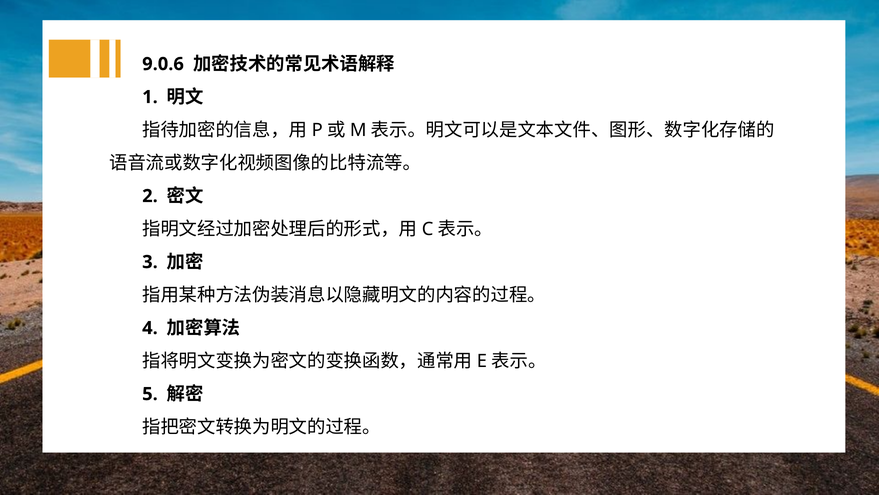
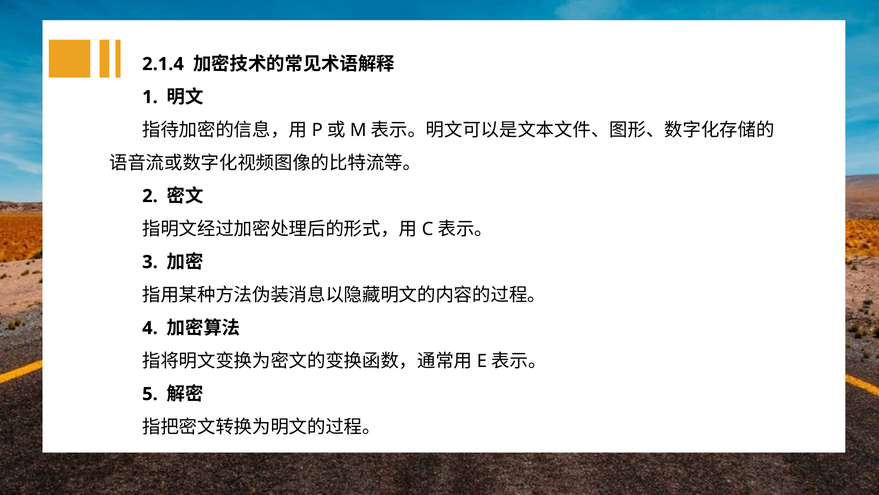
9.0.6: 9.0.6 -> 2.1.4 (163, 64)
